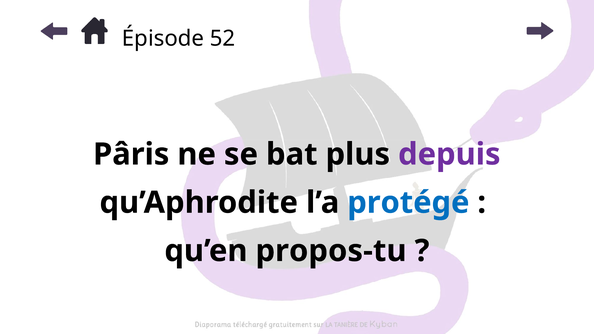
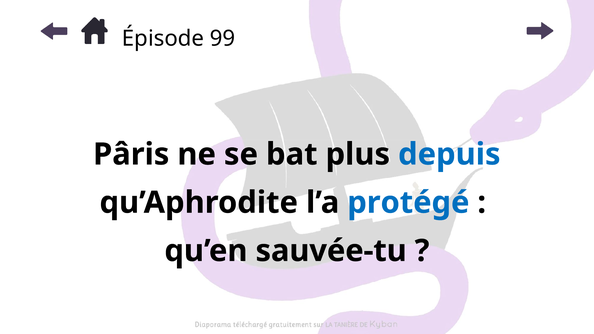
52: 52 -> 99 (223, 39)
depuis colour: purple -> blue (449, 154)
propos-tu: propos-tu -> sauvée-tu (331, 251)
